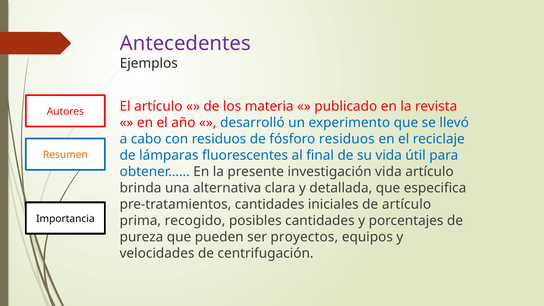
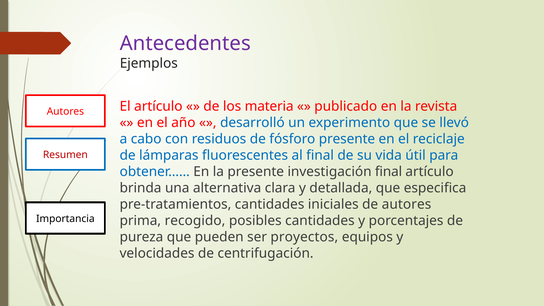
fósforo residuos: residuos -> presente (347, 139)
Resumen colour: orange -> red (65, 155)
investigación vida: vida -> final (389, 172)
de artículo: artículo -> autores (407, 204)
